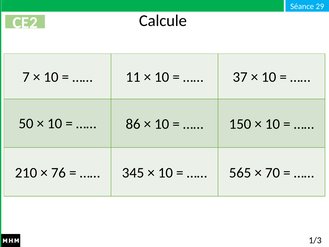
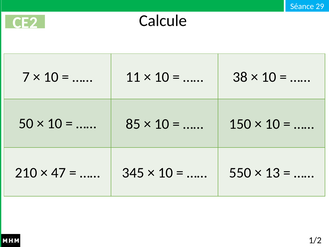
37: 37 -> 38 (240, 77)
86: 86 -> 85 (133, 124)
76: 76 -> 47 (58, 173)
565: 565 -> 550 (240, 173)
70: 70 -> 13 (272, 173)
1/3: 1/3 -> 1/2 (315, 240)
